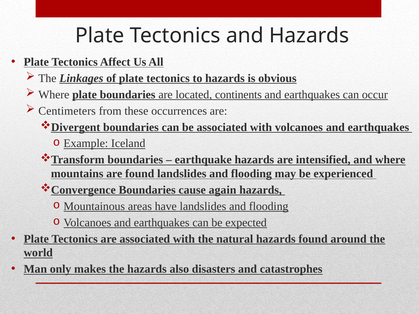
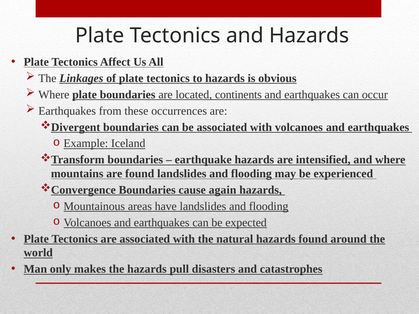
Centimeters: Centimeters -> Earthquakes (67, 111)
also: also -> pull (179, 269)
